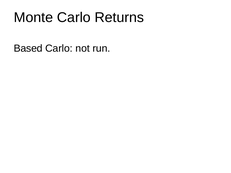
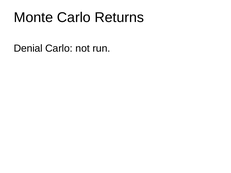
Based: Based -> Denial (28, 48)
